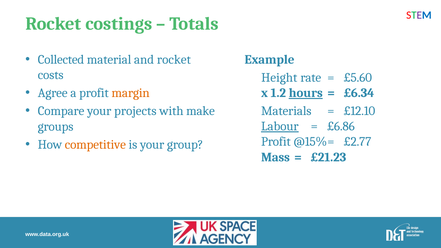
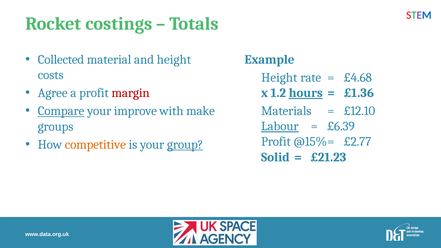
and rocket: rocket -> height (174, 60)
£5.60: £5.60 -> £4.68 (358, 78)
margin colour: orange -> red (131, 93)
£6.34: £6.34 -> £1.36 (359, 93)
Compare underline: none -> present (61, 111)
projects: projects -> improve (135, 111)
£6.86: £6.86 -> £6.39 (341, 126)
group underline: none -> present (185, 145)
Mass: Mass -> Solid (275, 157)
